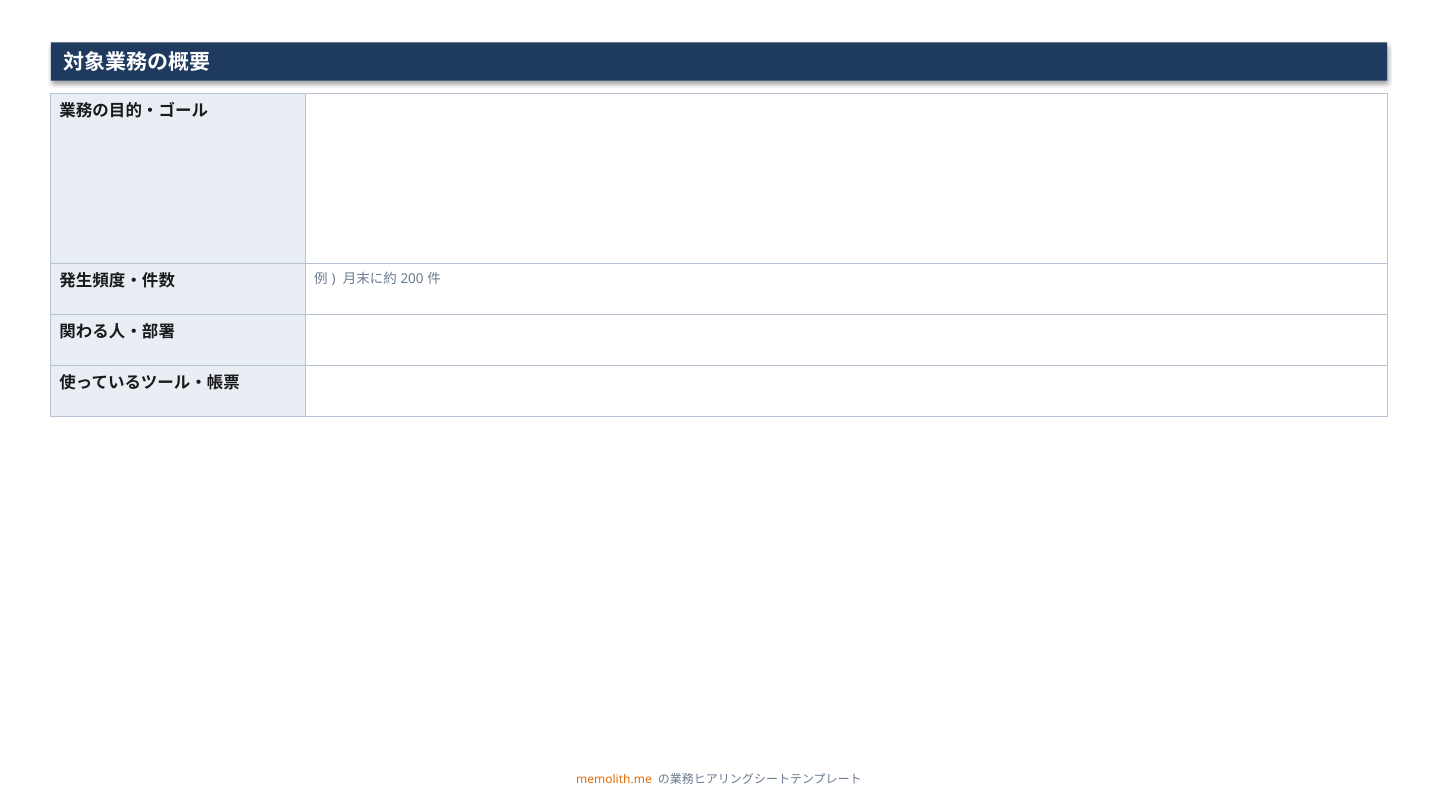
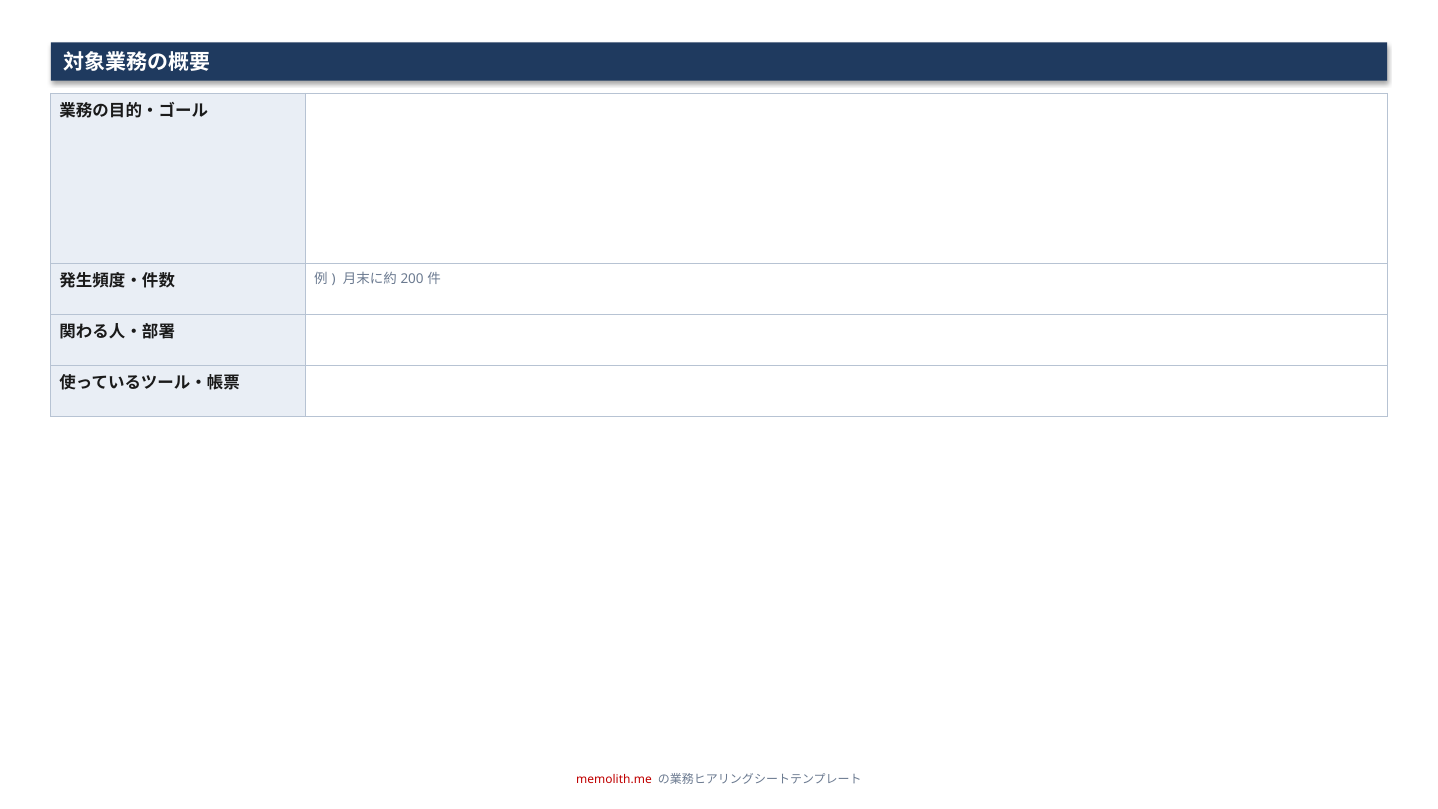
memolith.me colour: orange -> red (614, 780)
